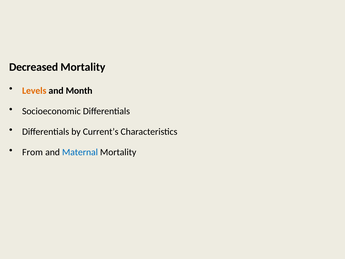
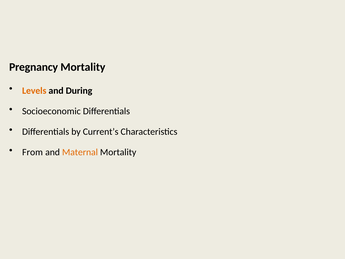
Decreased: Decreased -> Pregnancy (34, 67)
Month: Month -> During (79, 91)
Maternal colour: blue -> orange (80, 152)
